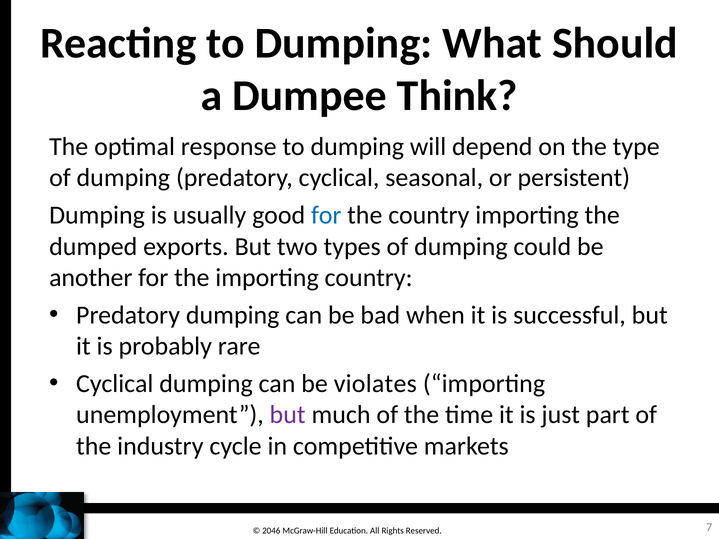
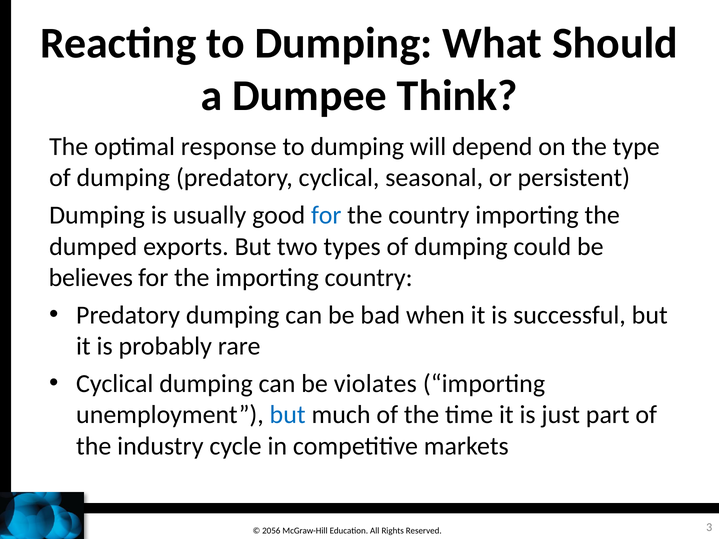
another: another -> believes (91, 278)
but colour: purple -> blue (288, 415)
2046: 2046 -> 2056 (271, 531)
7: 7 -> 3 (709, 527)
